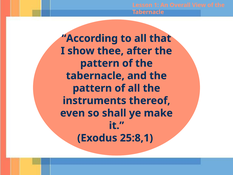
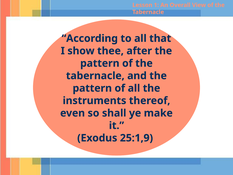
25:8,1: 25:8,1 -> 25:1,9 (136, 138)
